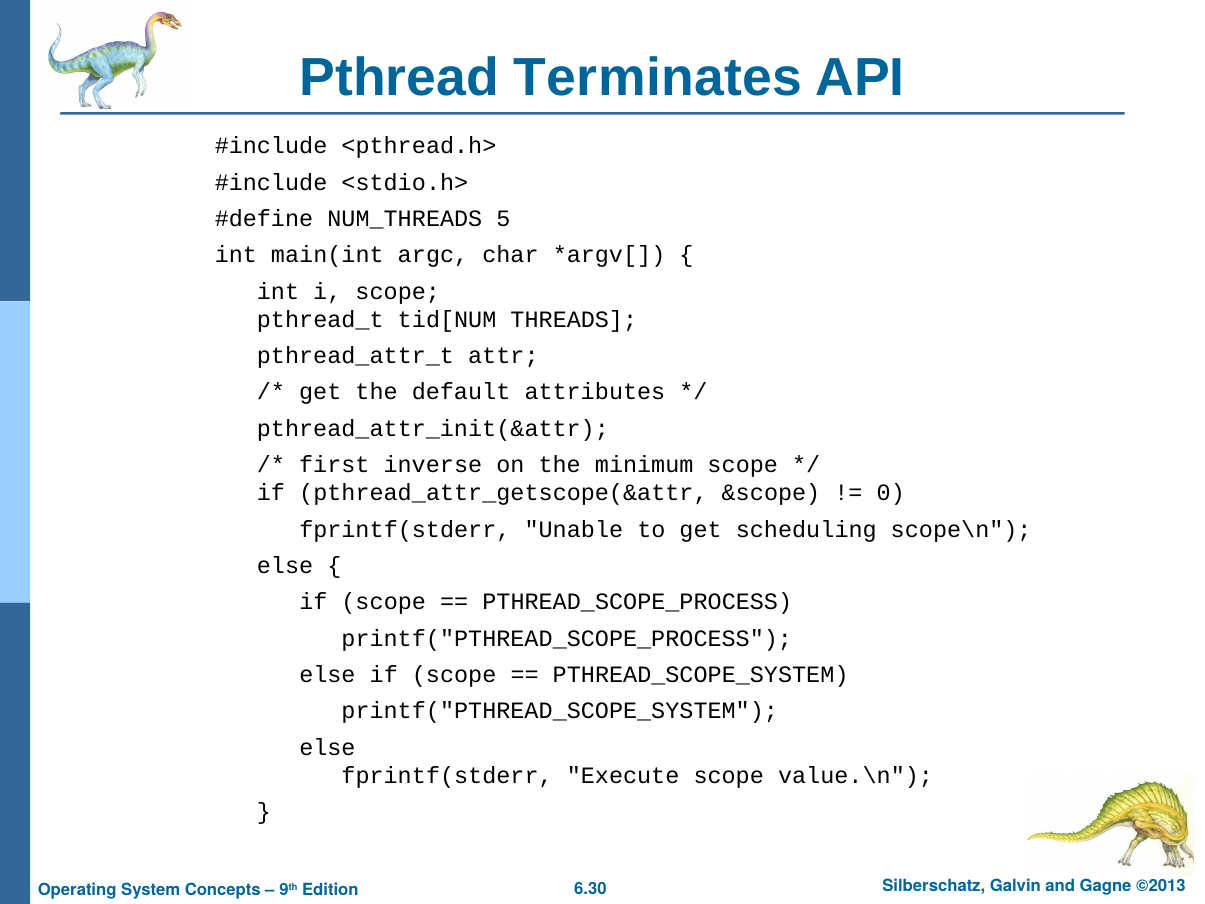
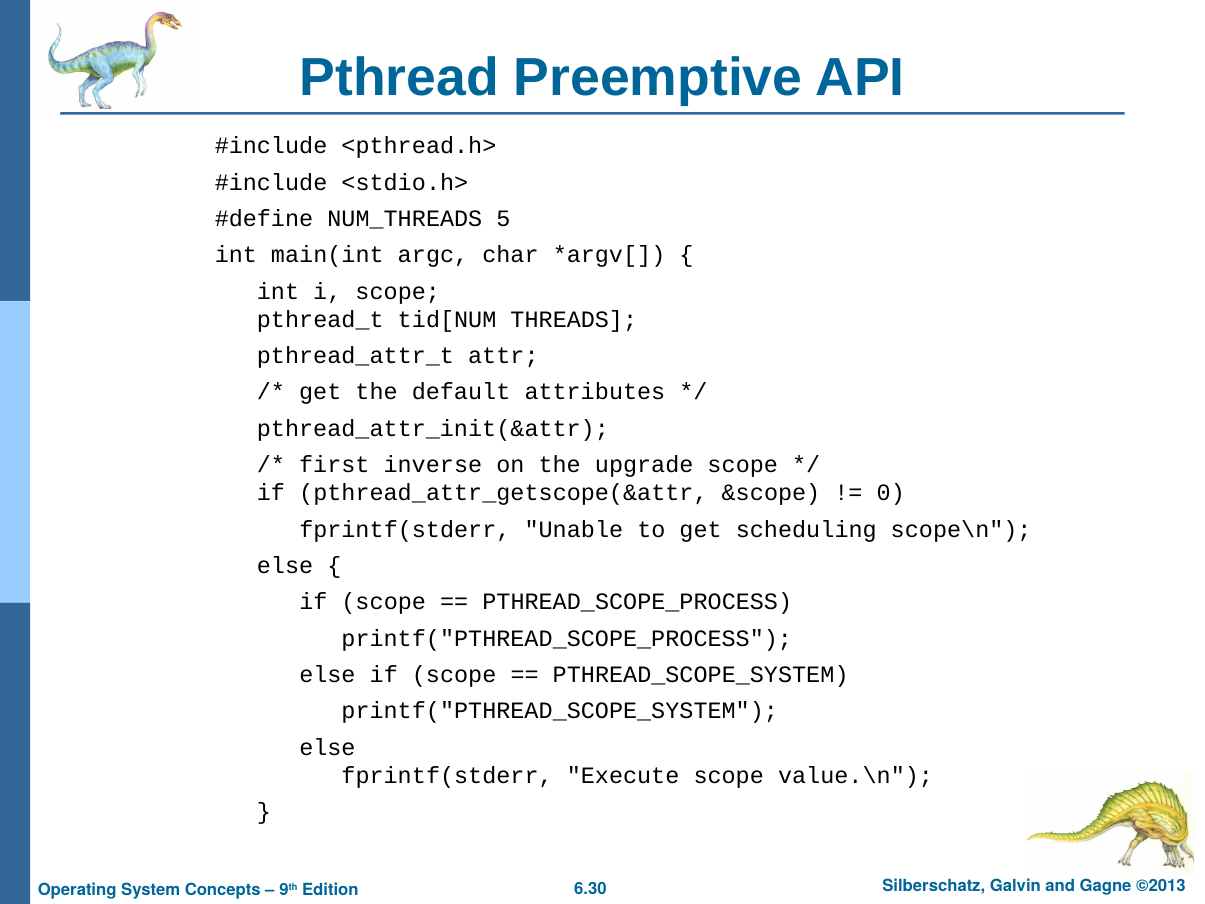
Terminates: Terminates -> Preemptive (658, 78)
minimum: minimum -> upgrade (644, 465)
